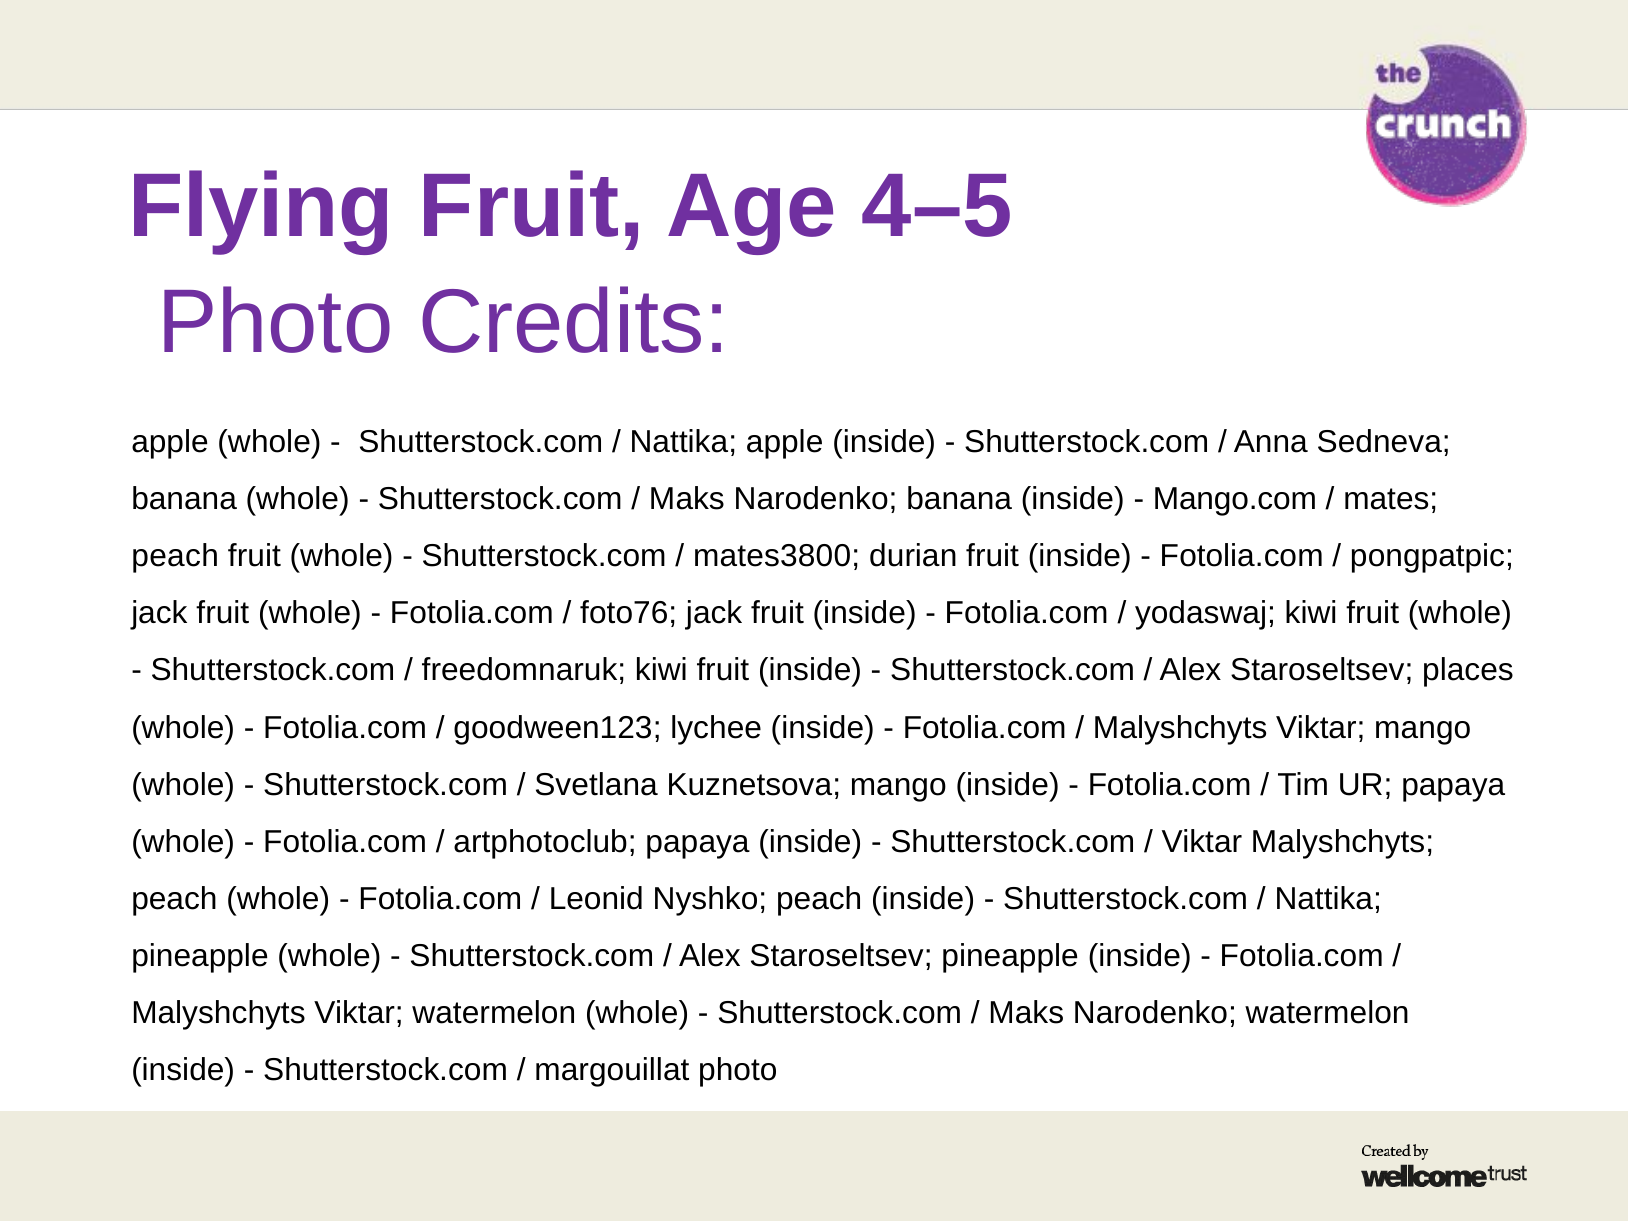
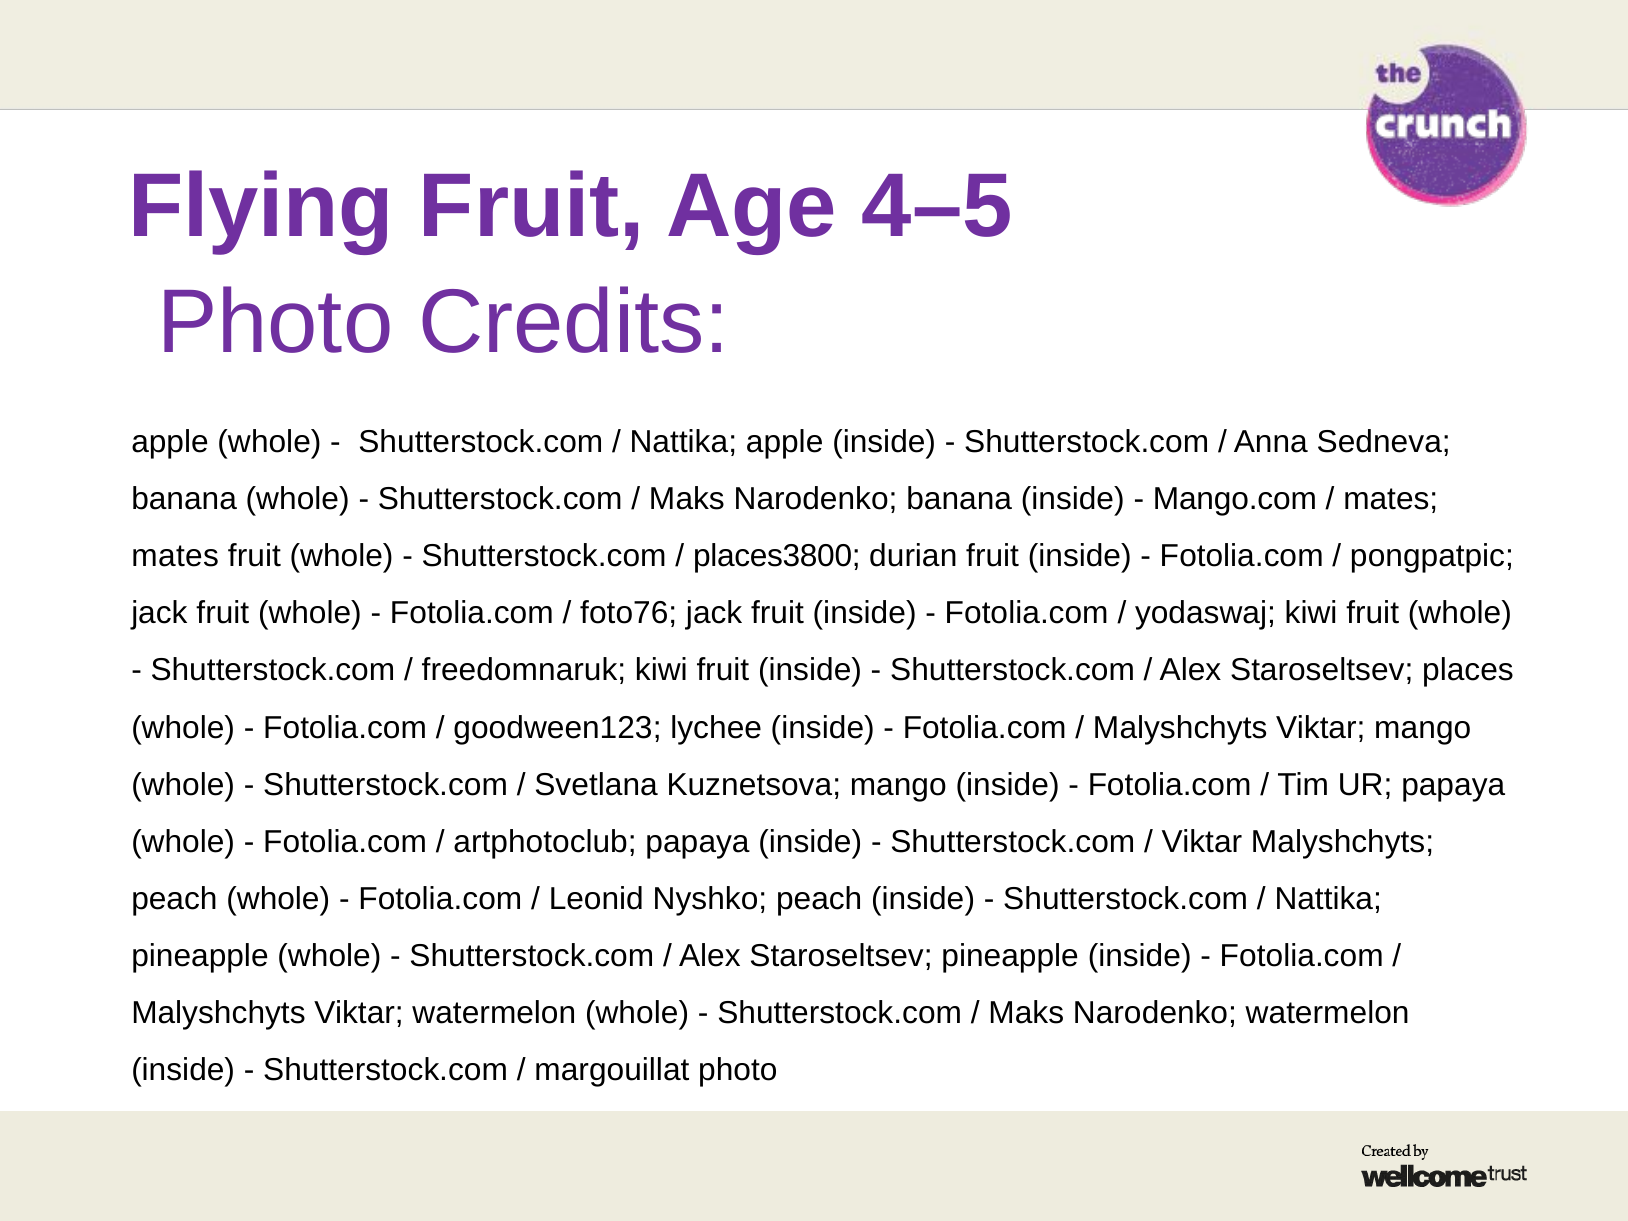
peach: peach -> mates (175, 556)
mates3800: mates3800 -> places3800 (777, 556)
